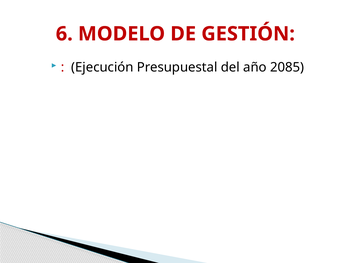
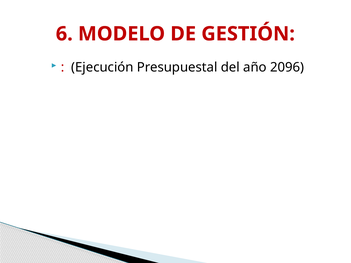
2085: 2085 -> 2096 (287, 67)
